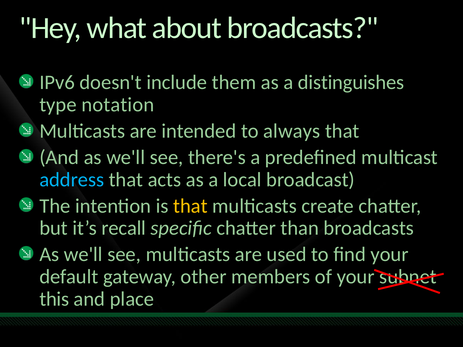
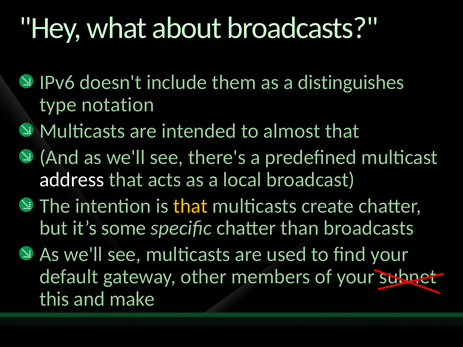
always: always -> almost (292, 131)
address colour: light blue -> white (72, 180)
recall: recall -> some (124, 228)
place: place -> make (132, 299)
